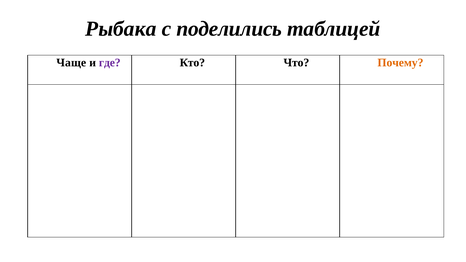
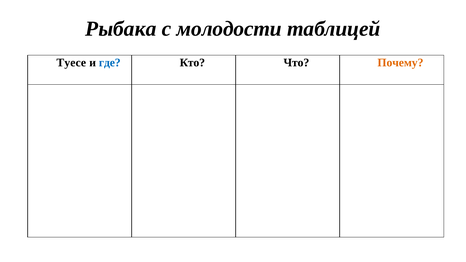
поделились: поделились -> молодости (229, 29)
Чаще: Чаще -> Туесе (71, 63)
где colour: purple -> blue (110, 63)
